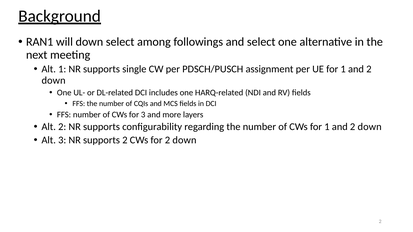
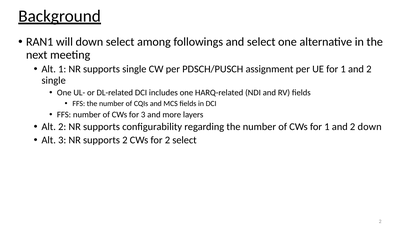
down: down -> single (54, 80)
for 2 down: down -> select (185, 140)
